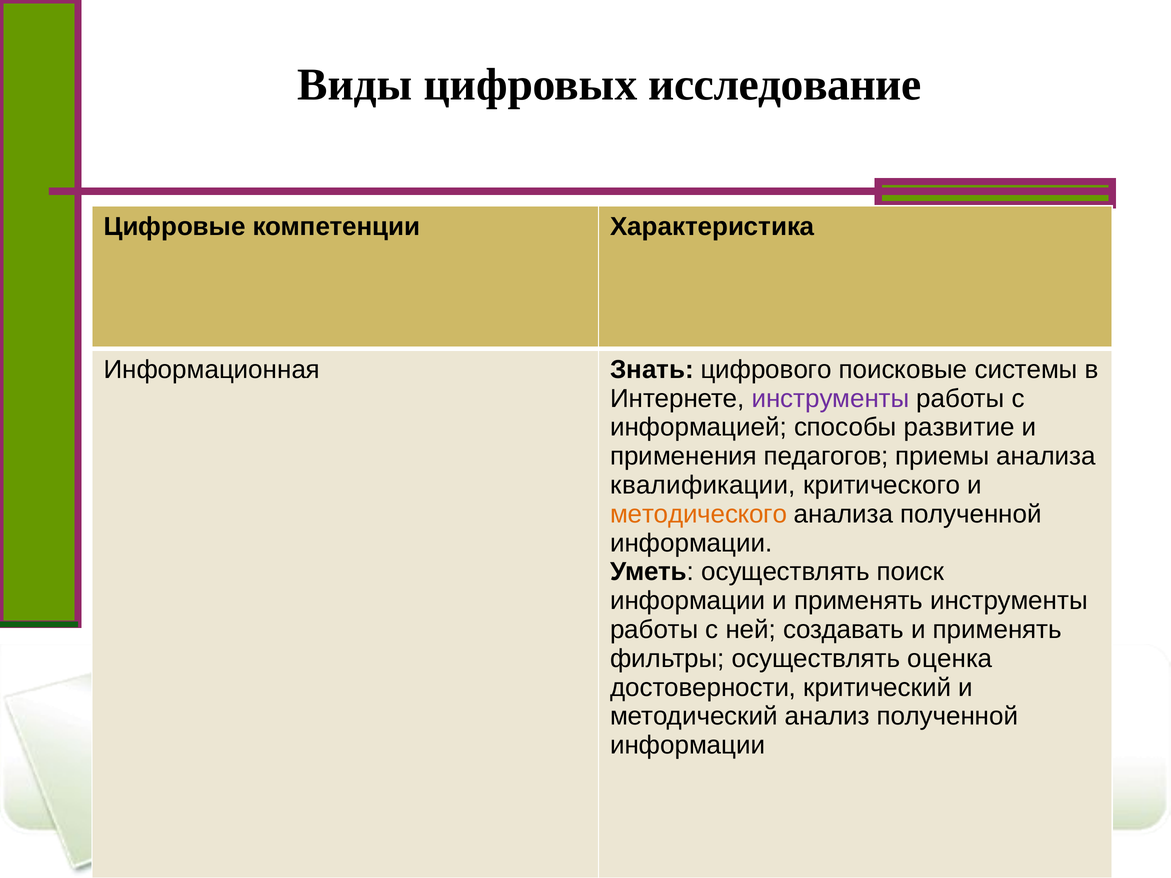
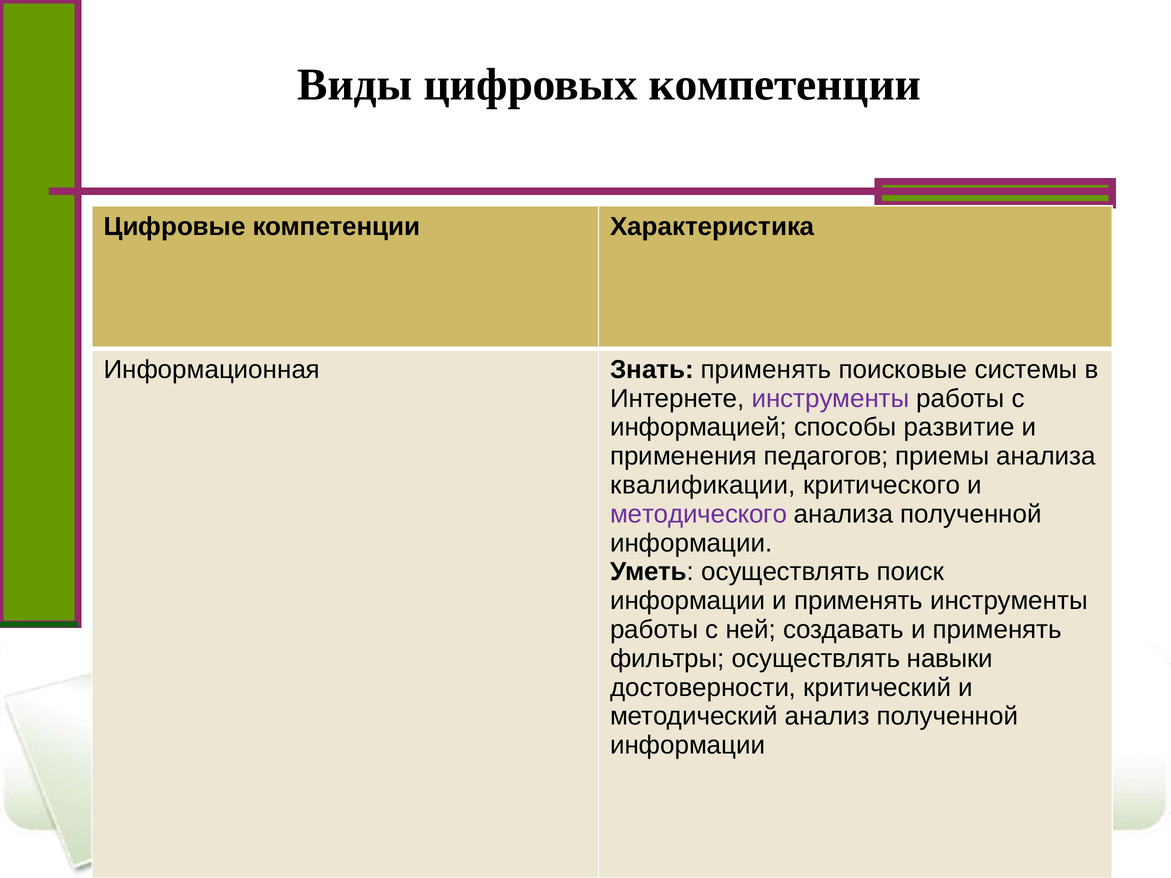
цифровых исследование: исследование -> компетенции (785, 85)
Знать цифрового: цифрового -> применять (766, 370)
методического colour: orange -> purple (699, 514)
оценка: оценка -> навыки (950, 659)
